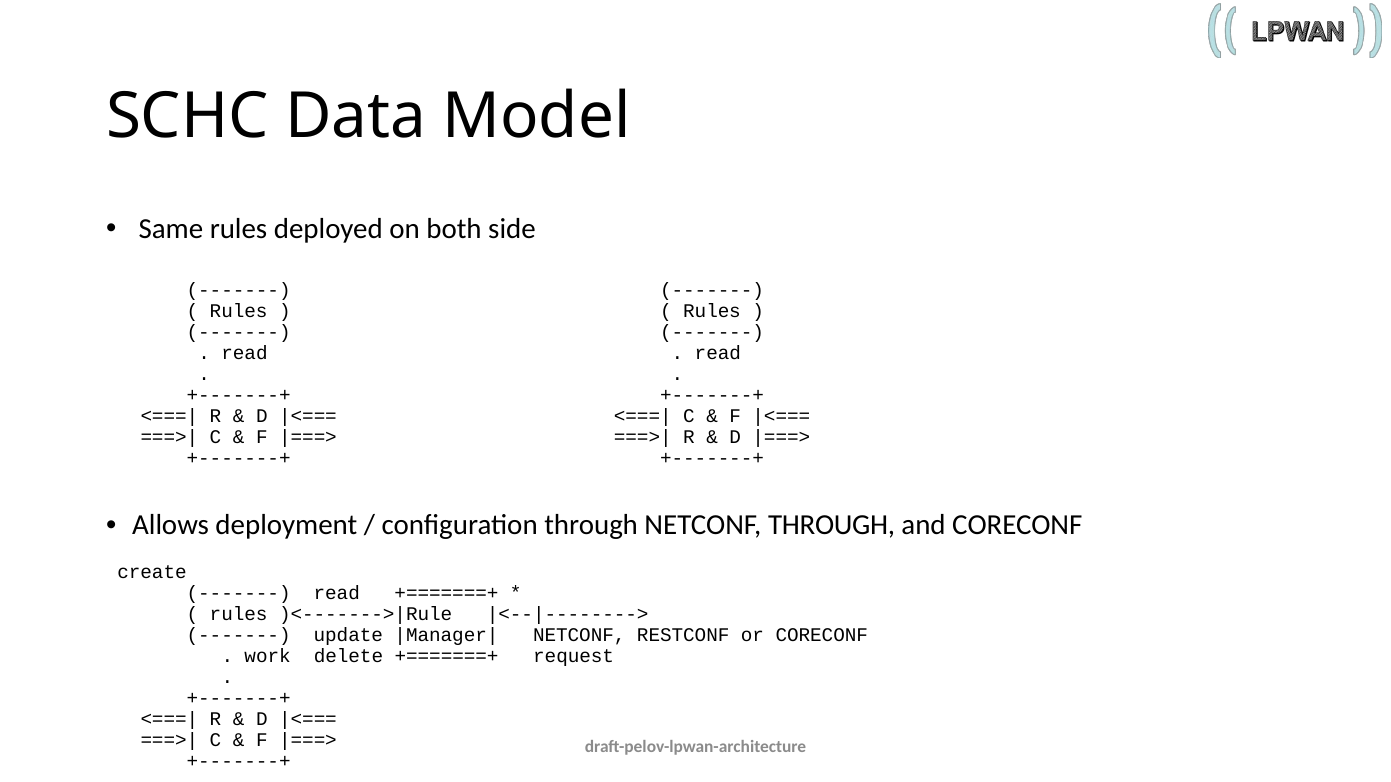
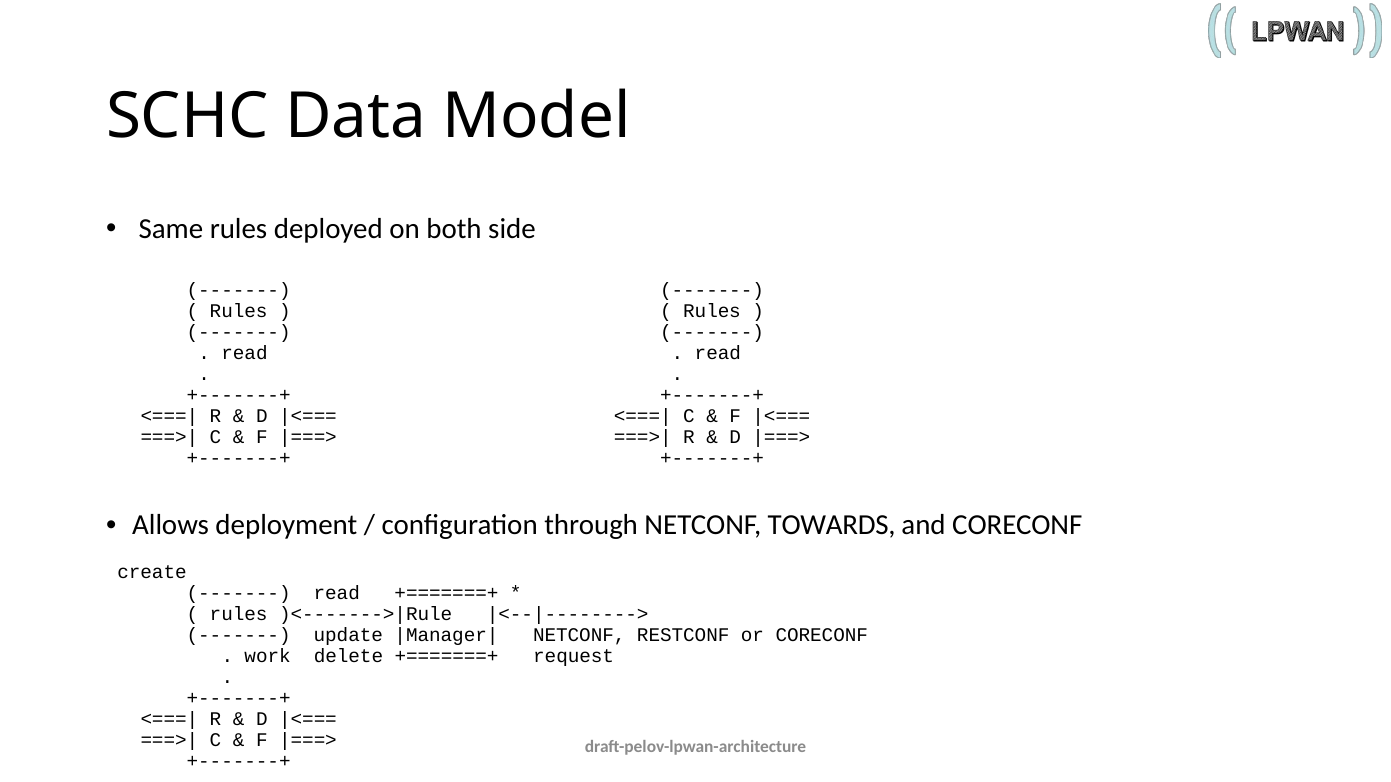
NETCONF THROUGH: THROUGH -> TOWARDS (832, 526)
